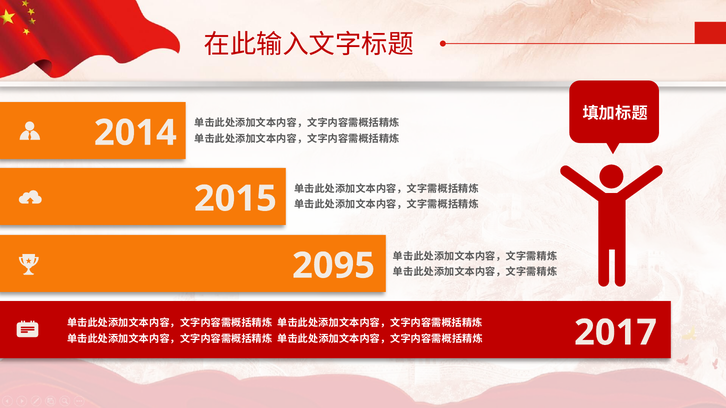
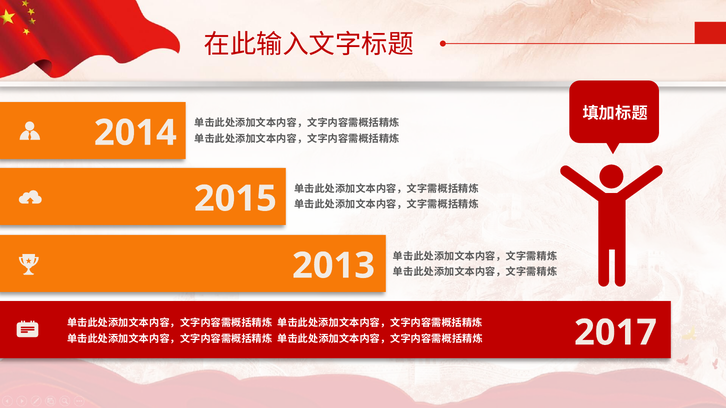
2095: 2095 -> 2013 (334, 266)
